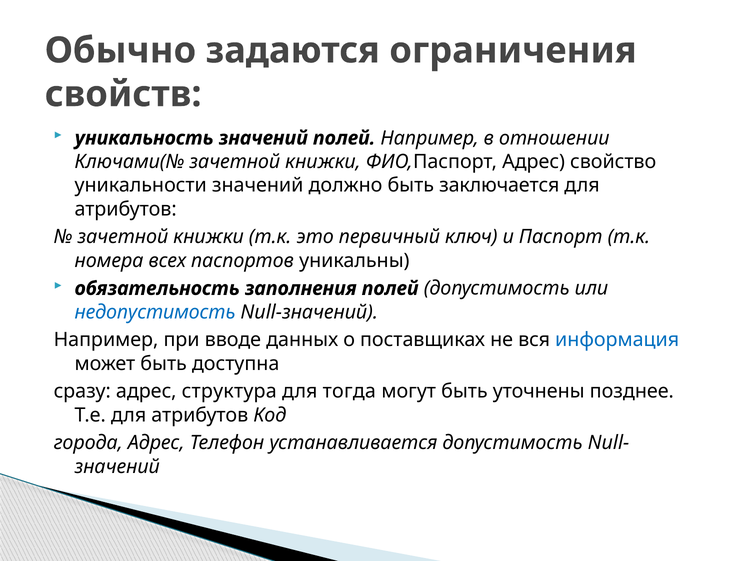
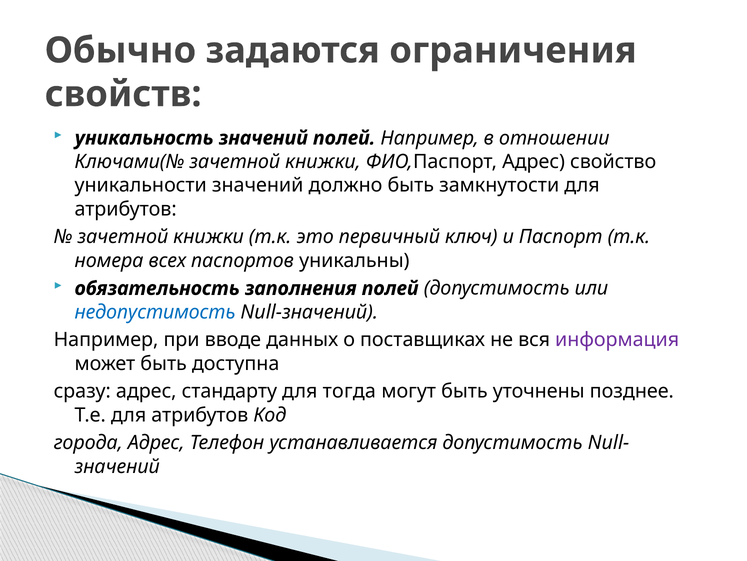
заключается: заключается -> замкнутости (499, 185)
информация colour: blue -> purple (617, 339)
структура: структура -> стандарту (229, 391)
